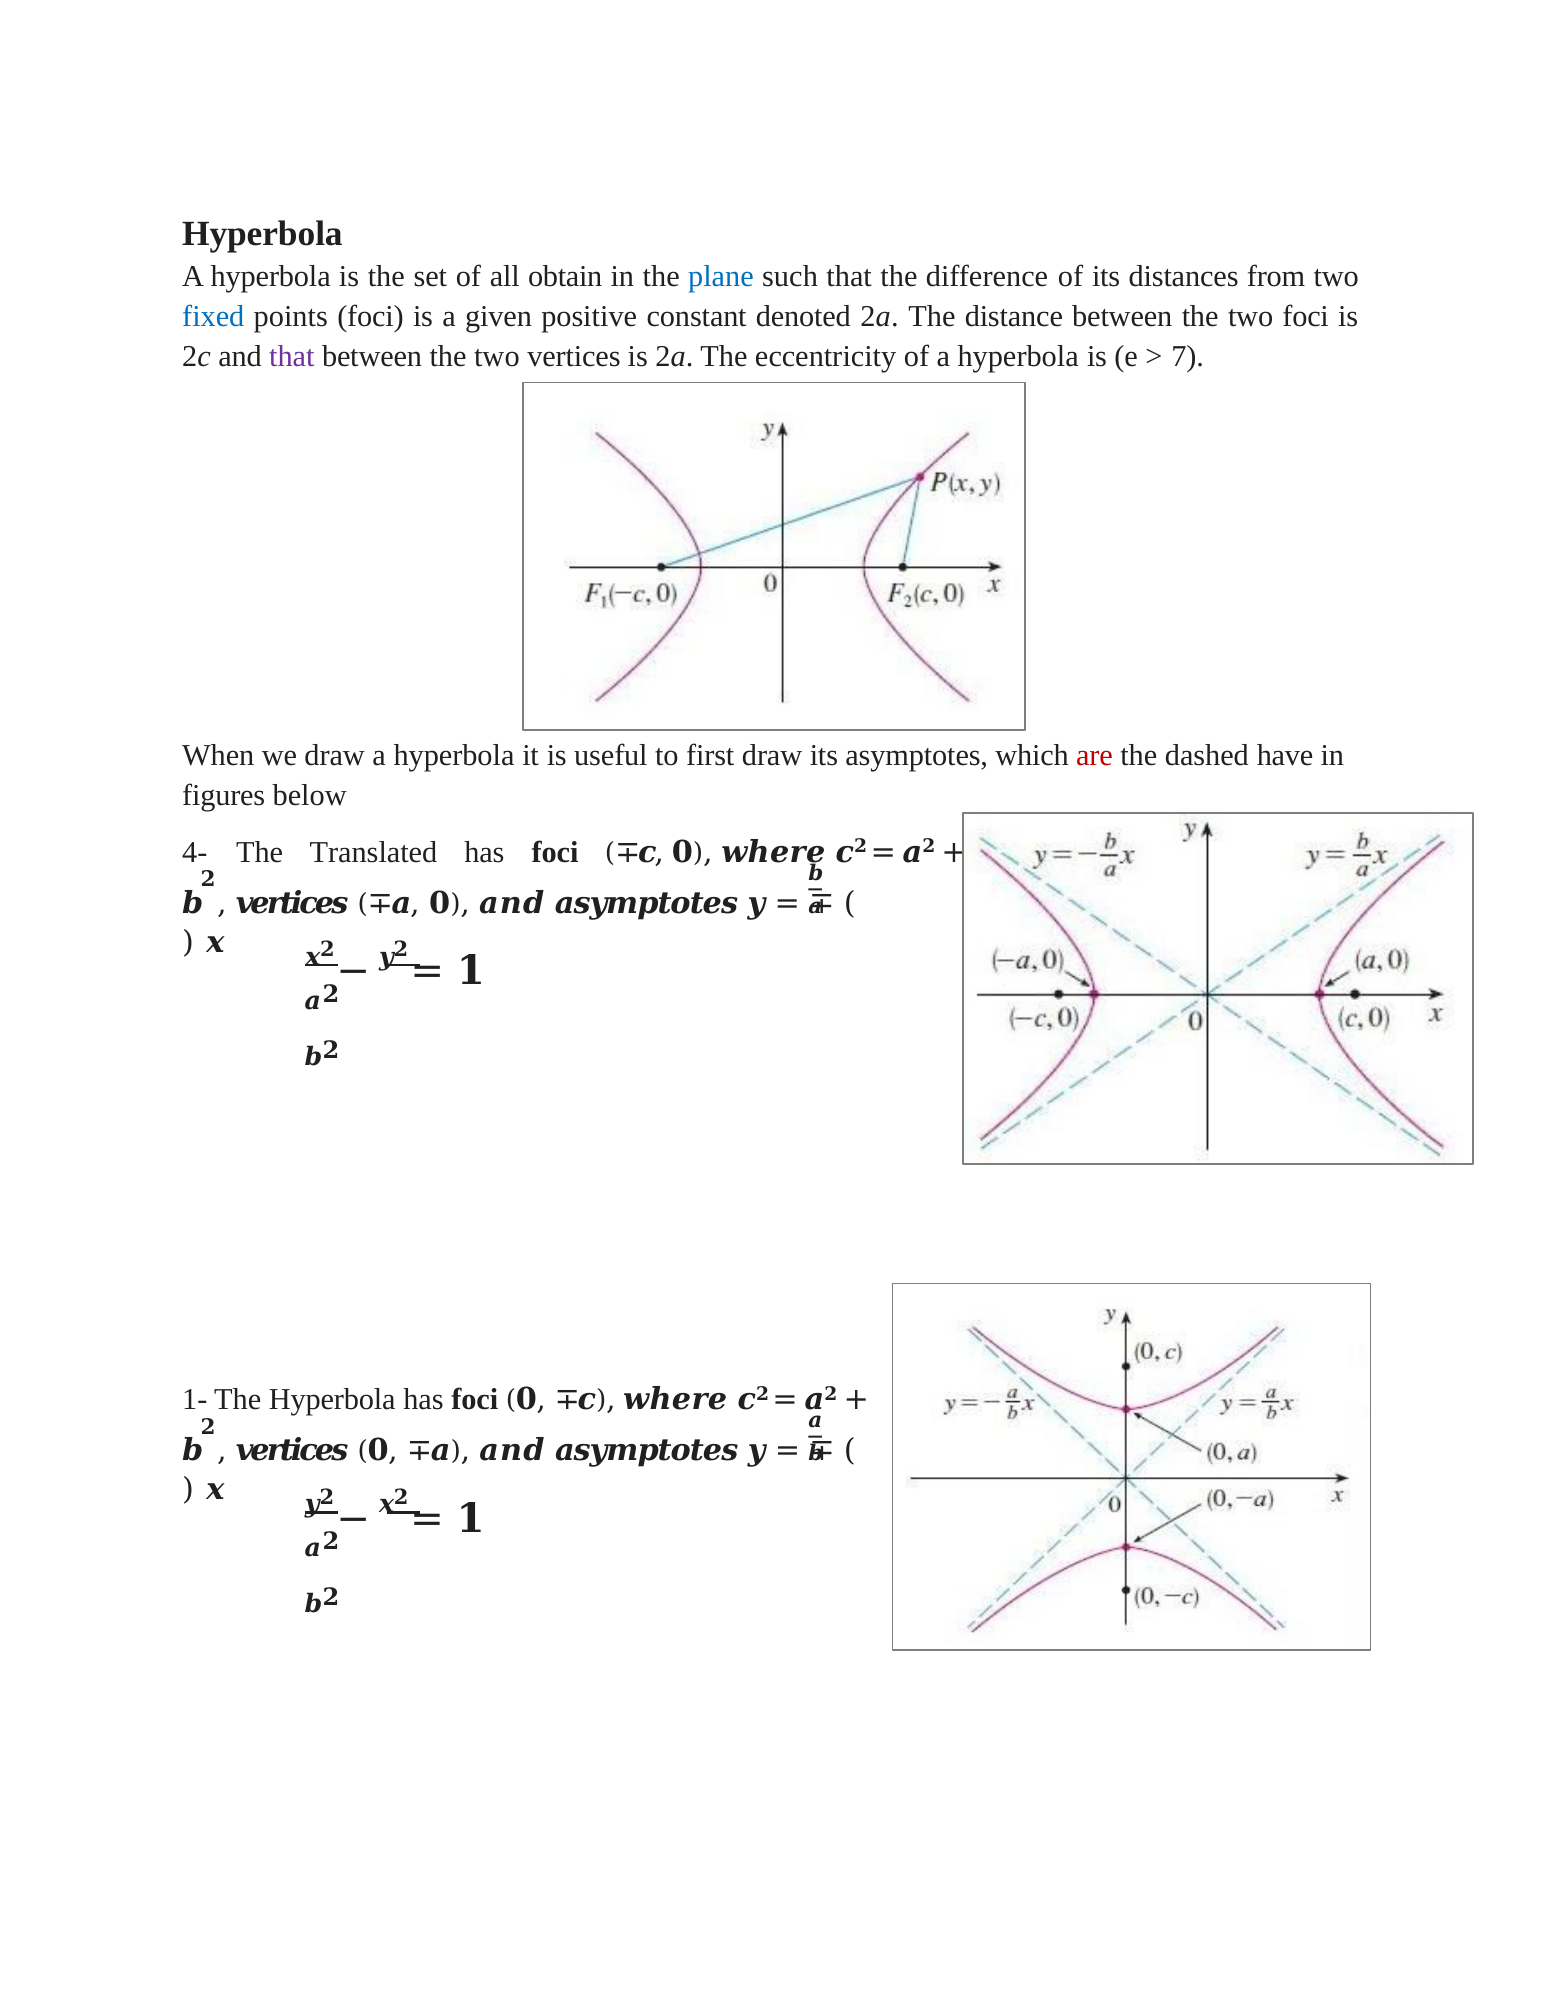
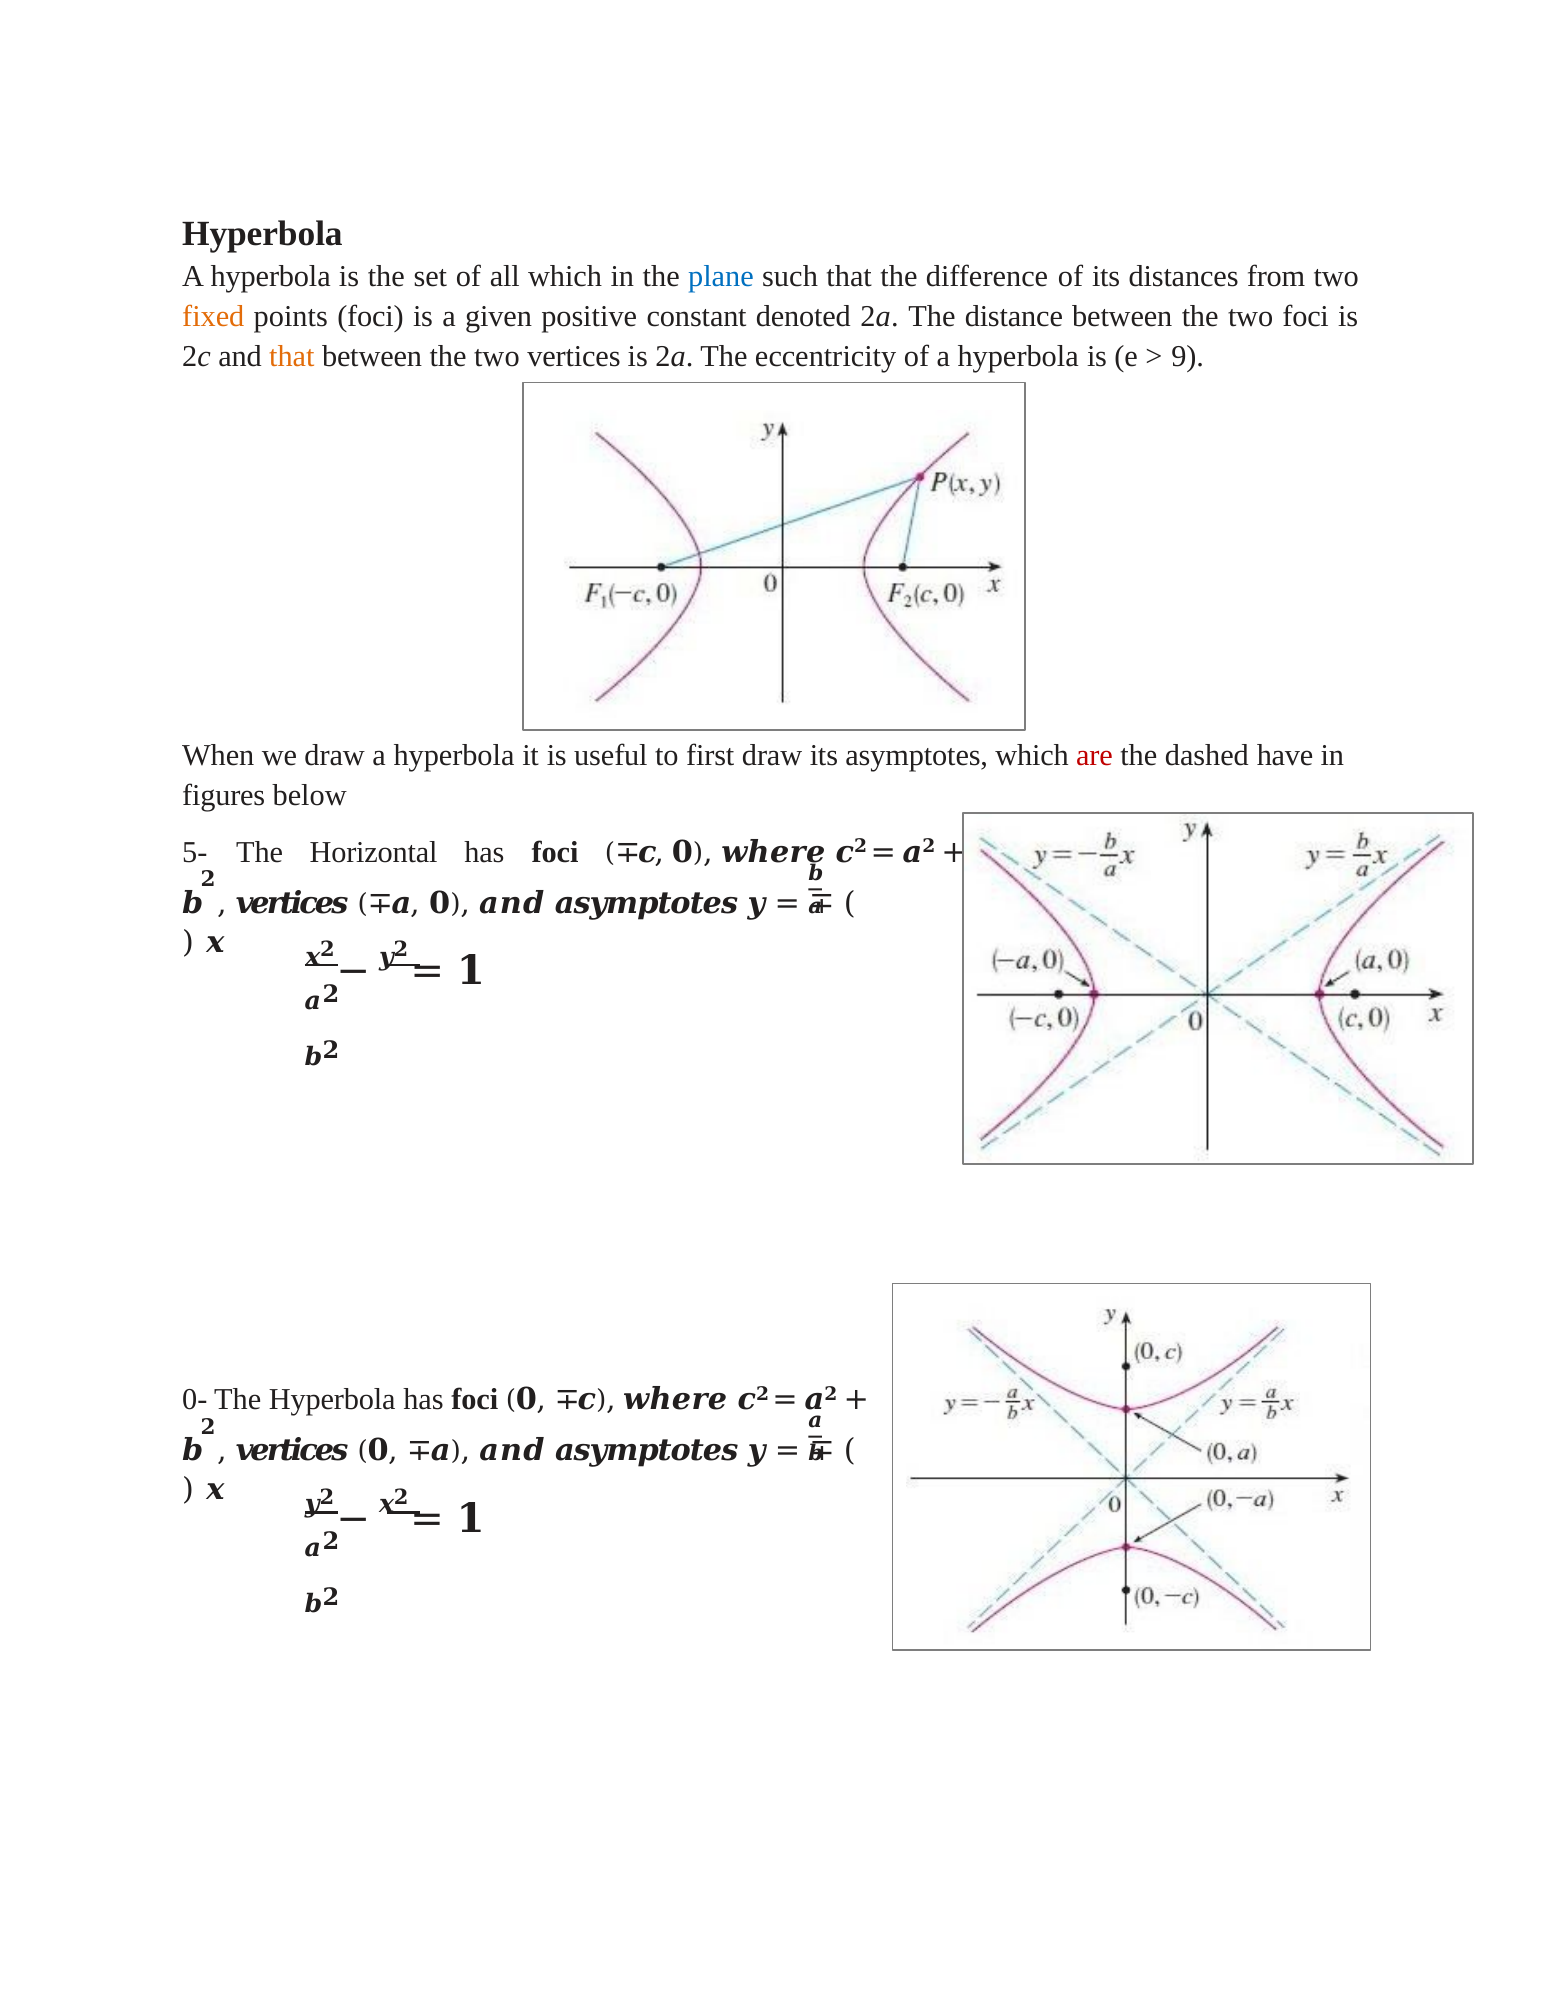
all obtain: obtain -> which (565, 277)
fixed colour: blue -> orange (213, 317)
that colour: purple -> orange (292, 357)
7: 7 -> 9 (1188, 357)
4-: 4- -> 5- (195, 852)
Translated: Translated -> Horizontal (374, 852)
1-: 1- -> 0- (195, 1400)
